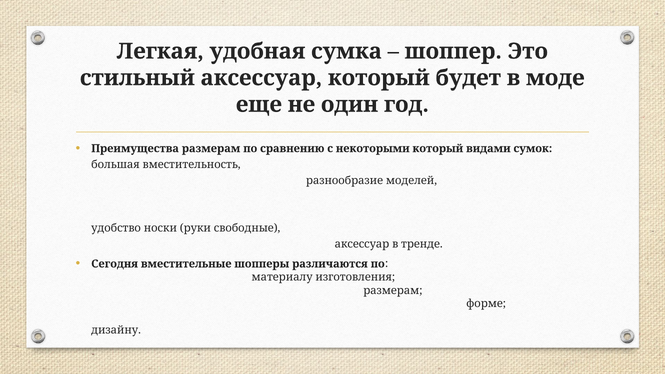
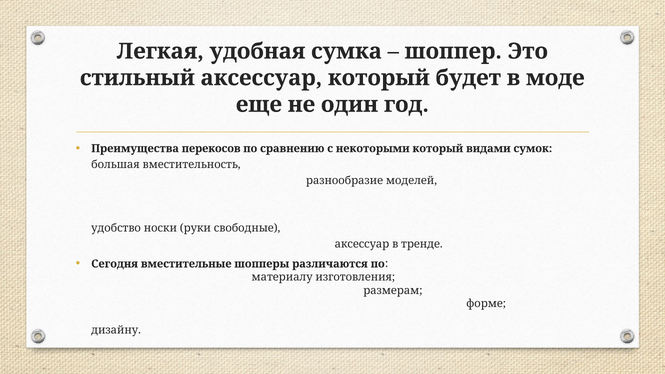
Преимущества размерам: размерам -> перекосов (211, 149)
